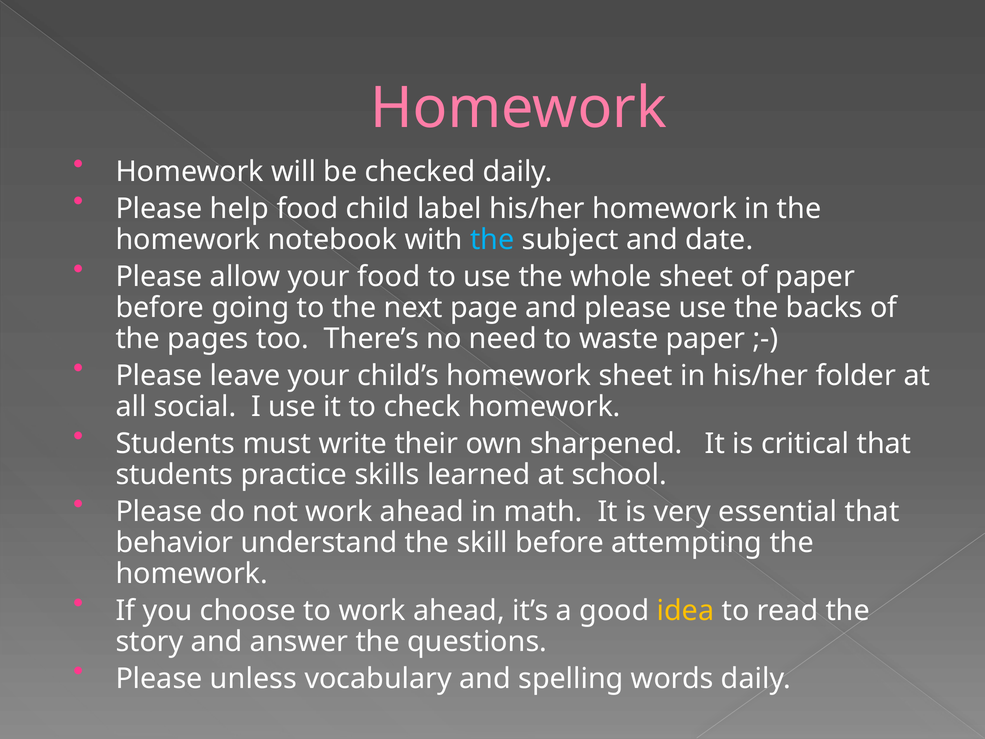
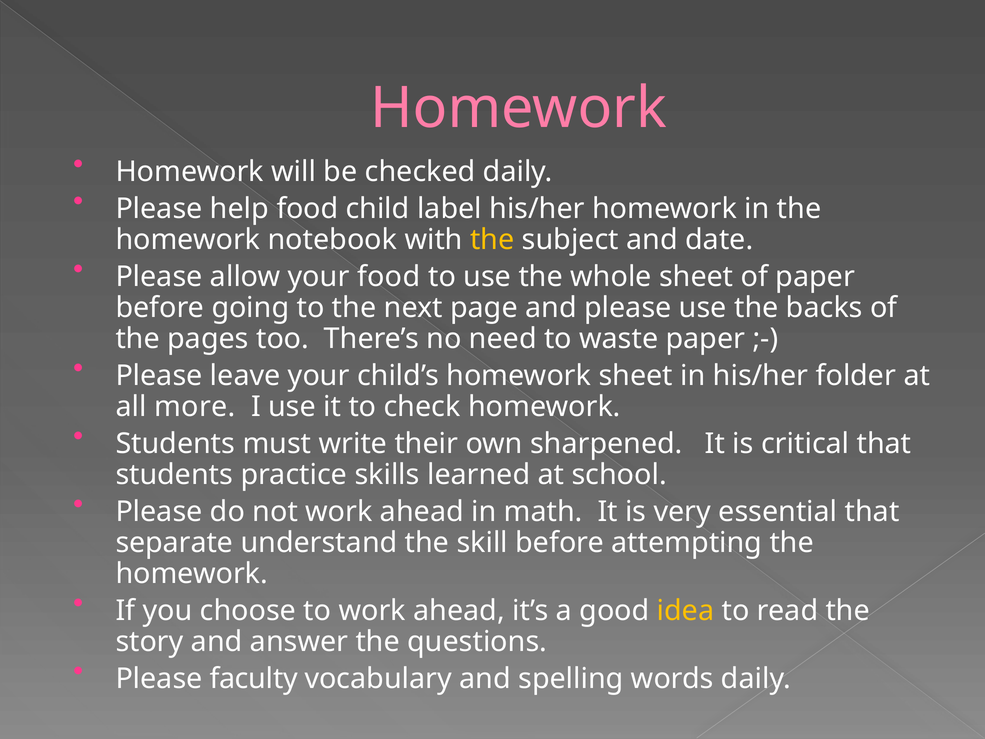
the colour: light blue -> yellow (492, 240)
social: social -> more (195, 407)
behavior: behavior -> separate (174, 543)
unless: unless -> faculty (254, 679)
